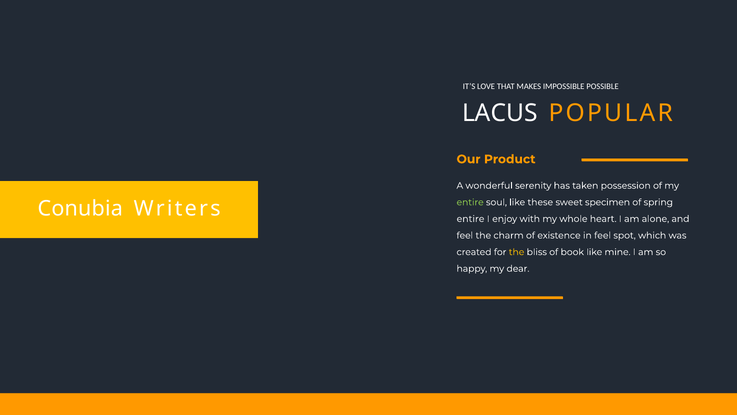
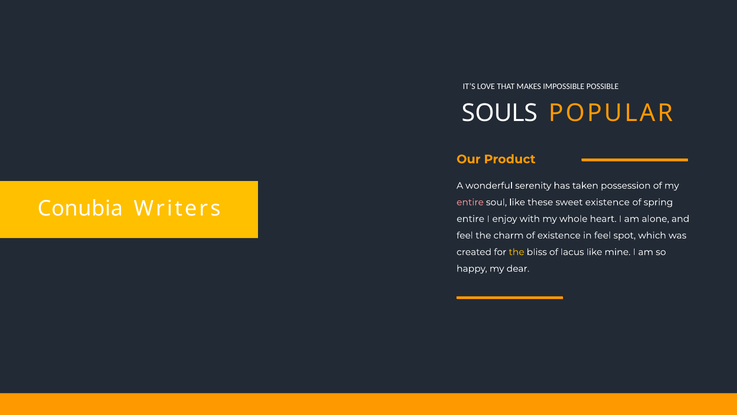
LACUS: LACUS -> SOULS (500, 113)
entire colour: light green -> pink (470, 202)
sweet specimen: specimen -> existence (607, 202)
book: book -> lacus (572, 252)
